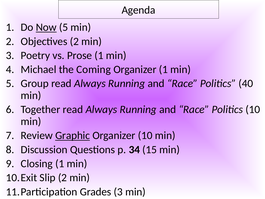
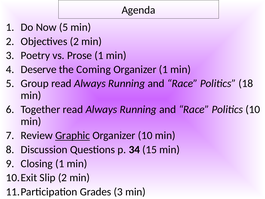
Now underline: present -> none (46, 27)
Michael: Michael -> Deserve (39, 69)
40: 40 -> 18 (246, 83)
